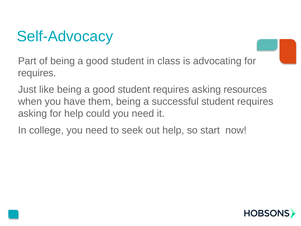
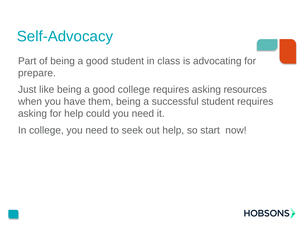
requires: requires -> prepare (37, 73)
student: student -> college (134, 89)
